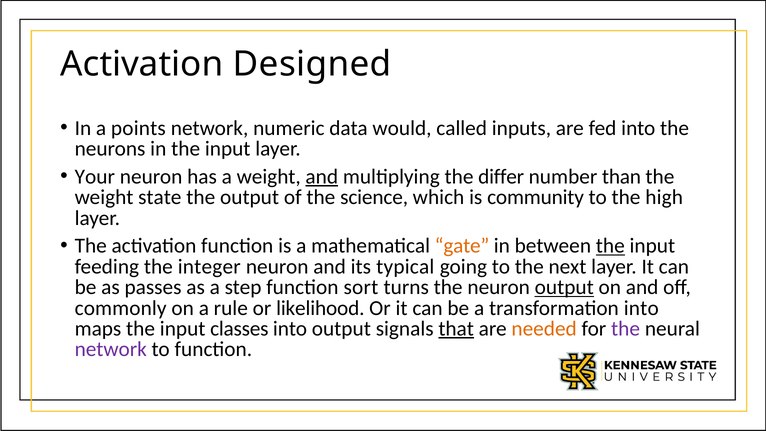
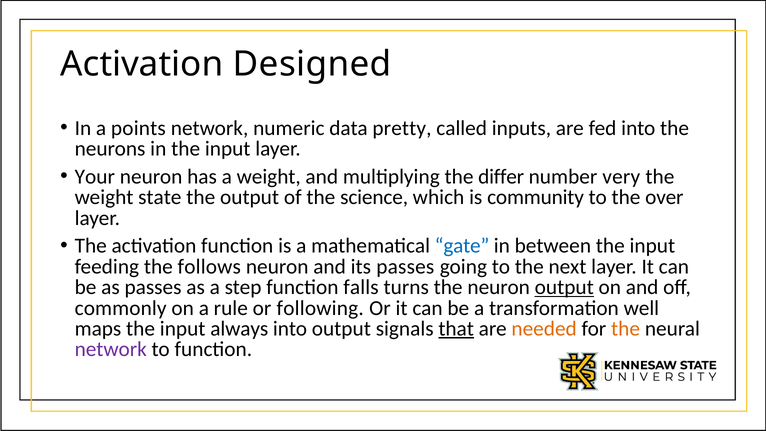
would: would -> pretty (402, 128)
and underline: present -> none (322, 177)
than: than -> very (621, 177)
high: high -> over (664, 197)
gate colour: orange -> blue (462, 246)
the underline: present -> none (610, 246)
integer: integer -> follows (209, 267)
its typical: typical -> passes (405, 267)
sort: sort -> falls (361, 287)
likelihood: likelihood -> following (320, 308)
transformation into: into -> well (641, 308)
classes: classes -> always (239, 329)
the colour: purple -> orange (626, 329)
